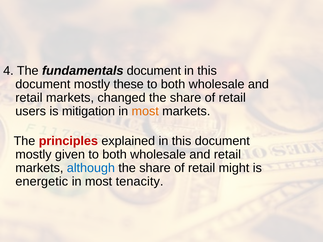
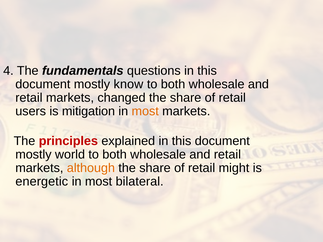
fundamentals document: document -> questions (154, 71)
these: these -> know (128, 84)
given: given -> world (70, 155)
although colour: blue -> orange (91, 168)
tenacity: tenacity -> bilateral (140, 182)
